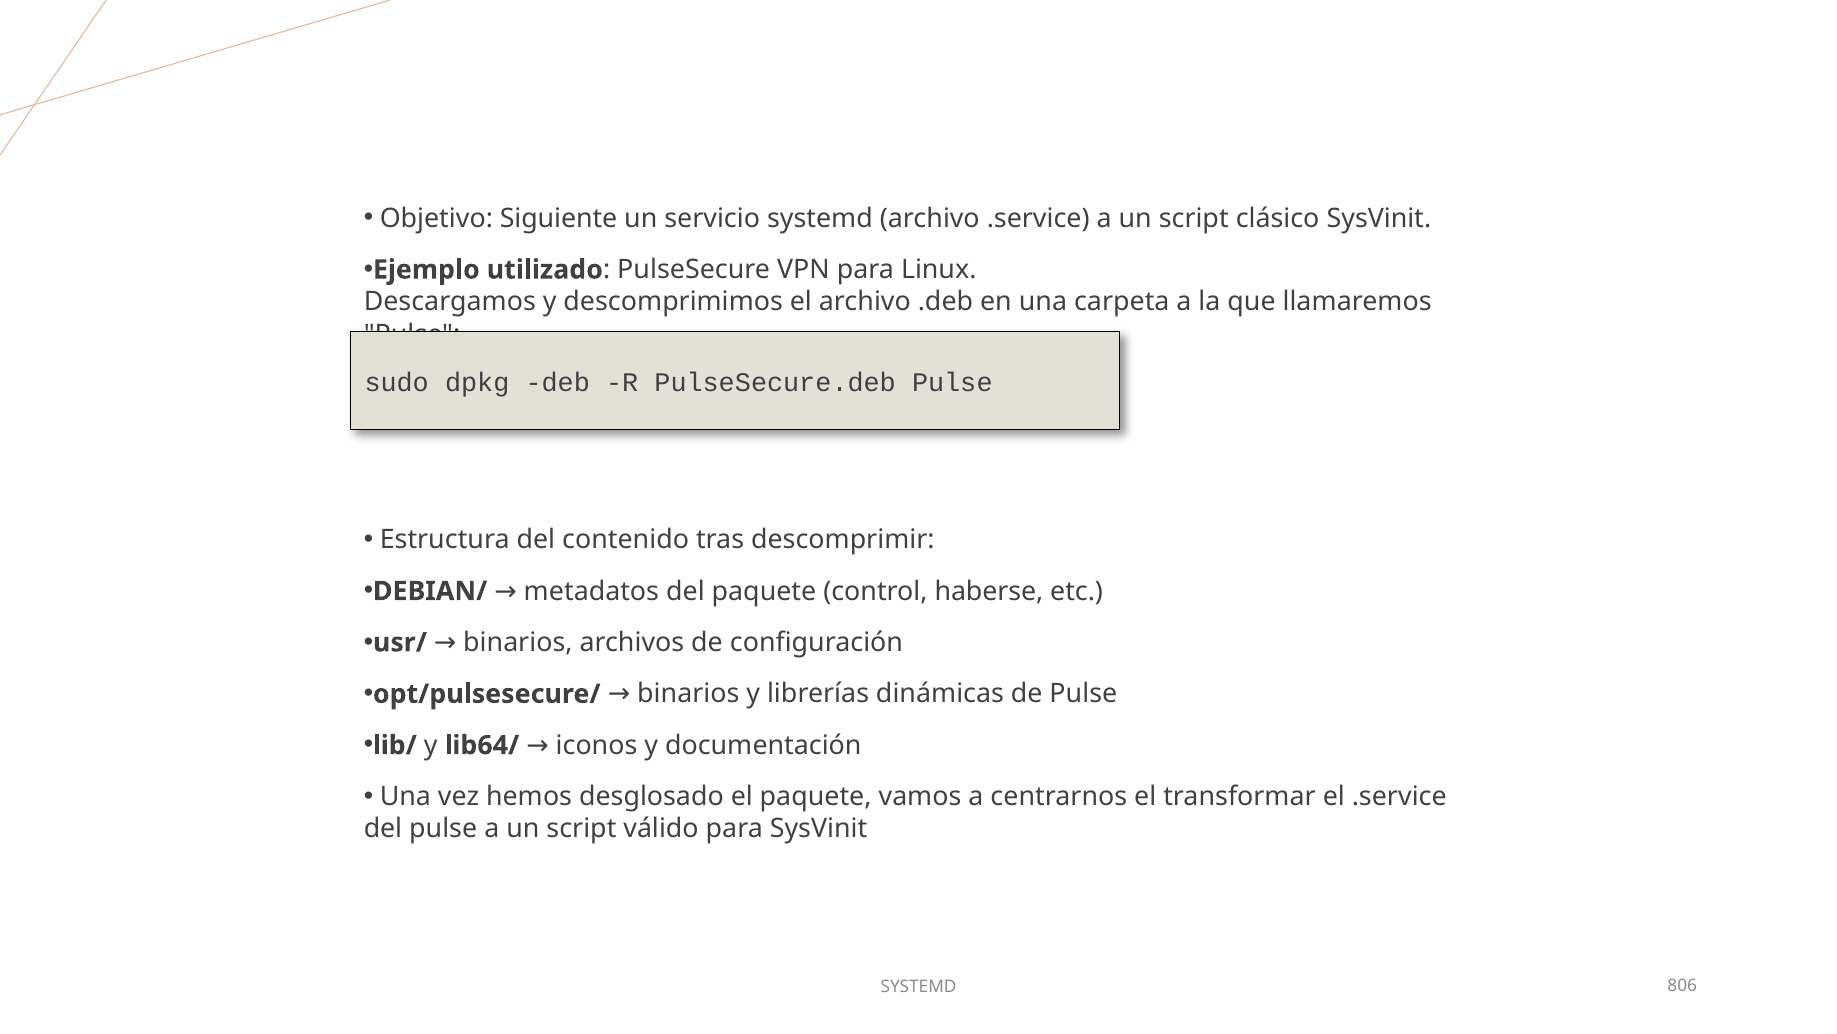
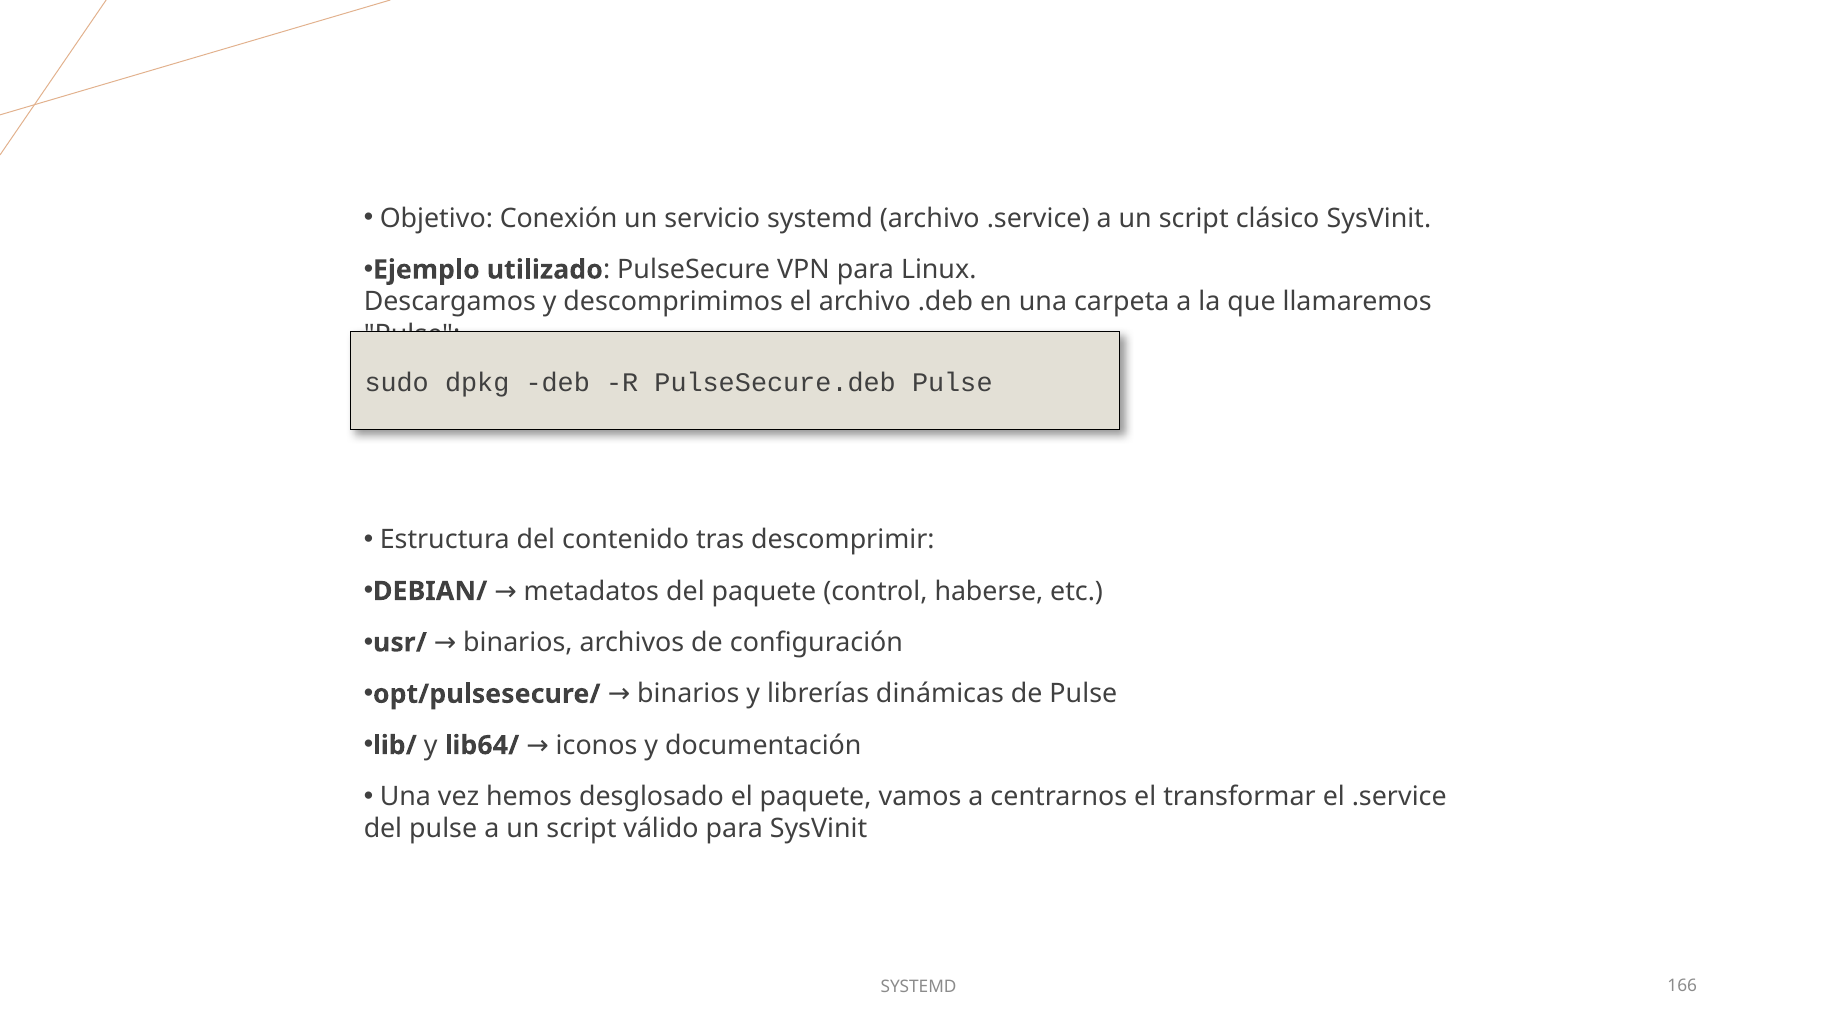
Siguiente: Siguiente -> Conexión (559, 218)
806: 806 -> 166 (1682, 985)
